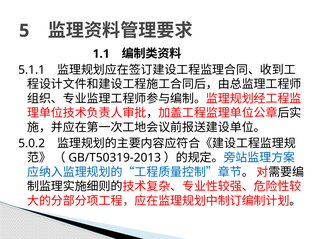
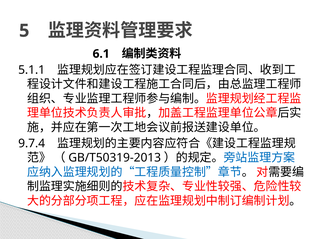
1.1: 1.1 -> 6.1 (101, 54)
5.0.2: 5.0.2 -> 9.7.4 (32, 143)
